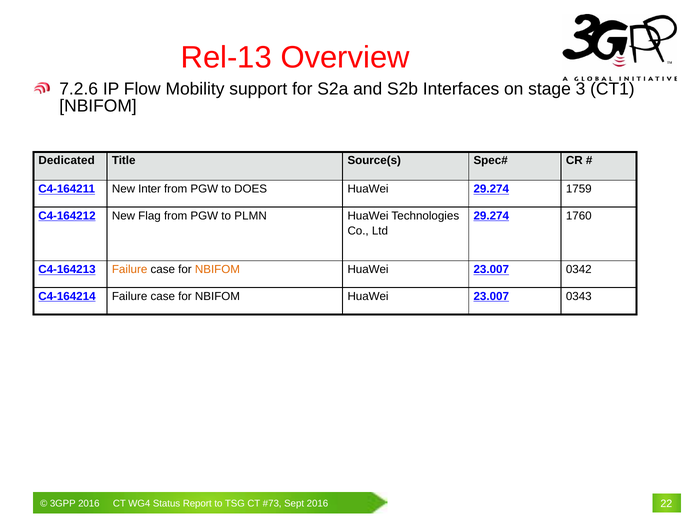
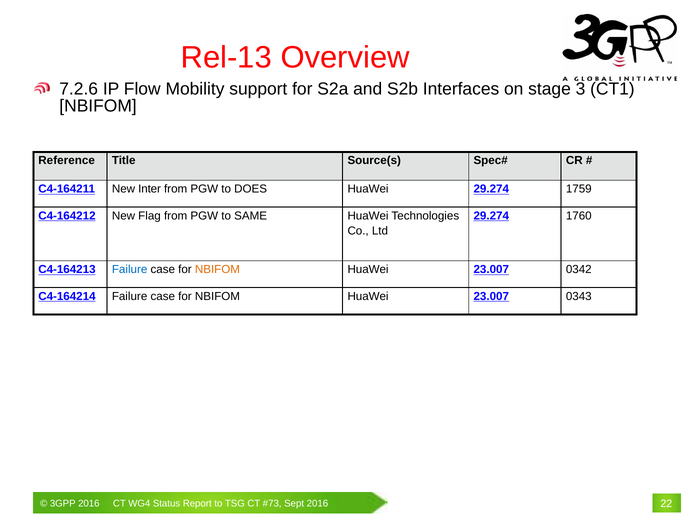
Dedicated: Dedicated -> Reference (67, 160)
PLMN: PLMN -> SAME (251, 216)
Failure colour: orange -> blue (130, 269)
